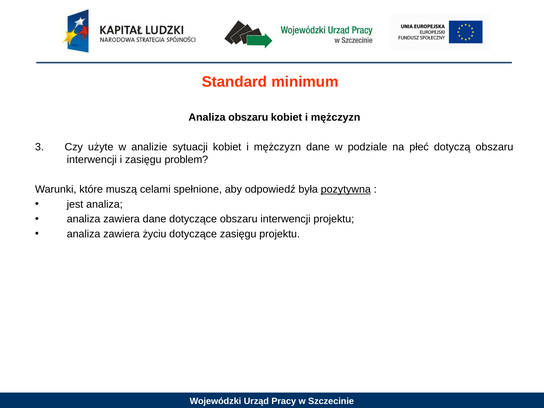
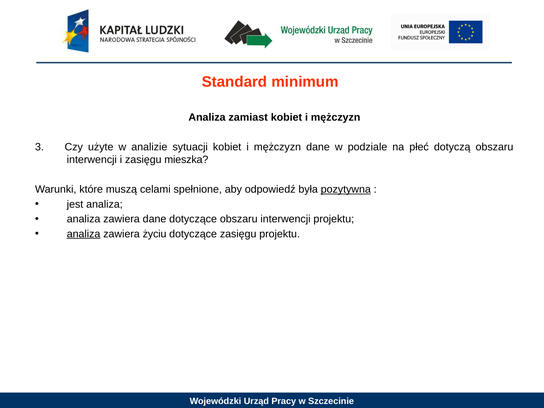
Analiza obszaru: obszaru -> zamiast (248, 117)
problem: problem -> mieszka (186, 160)
analiza underline: none -> present (84, 234)
